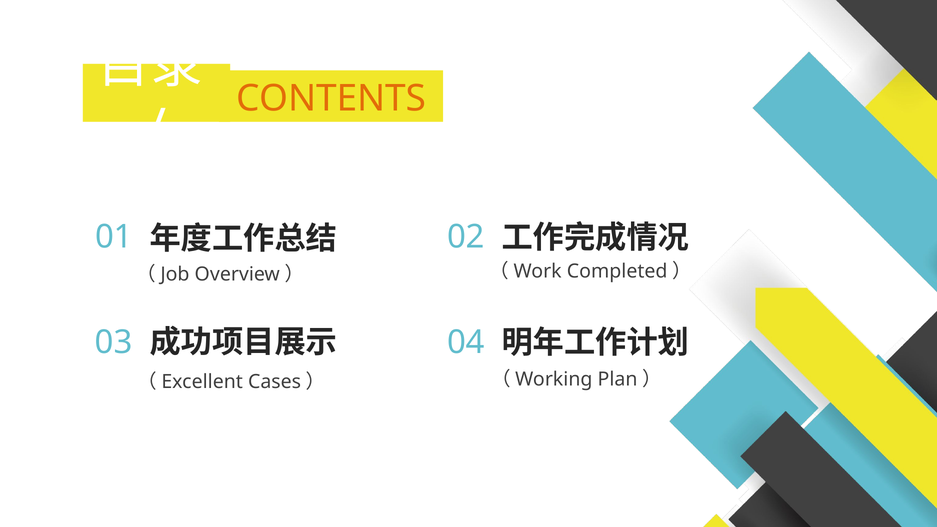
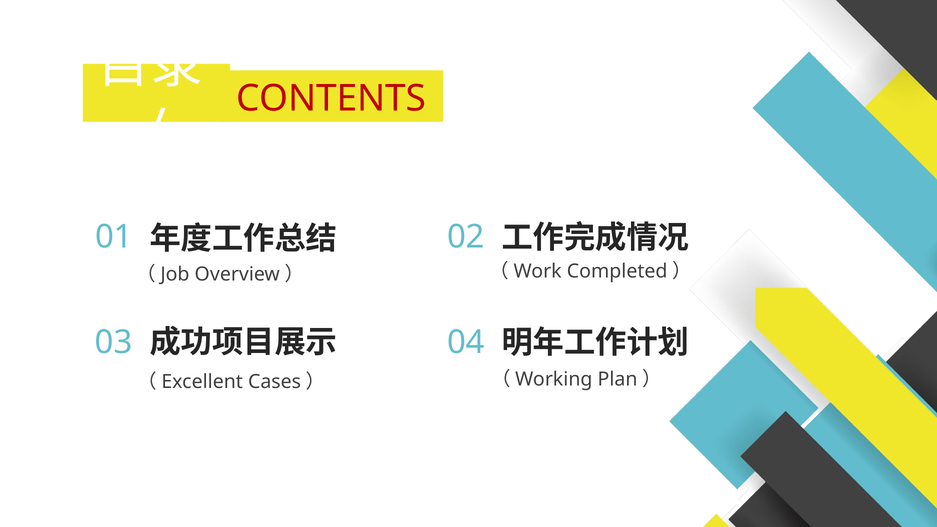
CONTENTS colour: orange -> red (331, 99)
